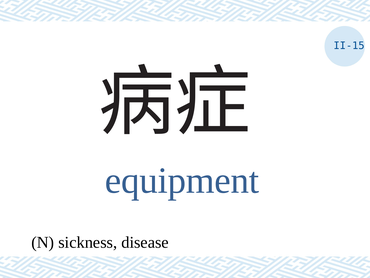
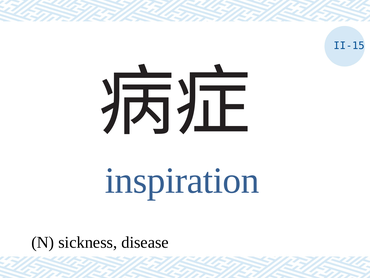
equipment: equipment -> inspiration (182, 180)
